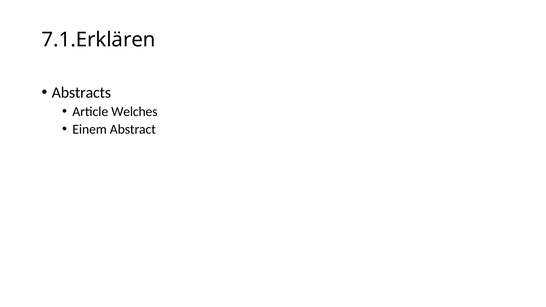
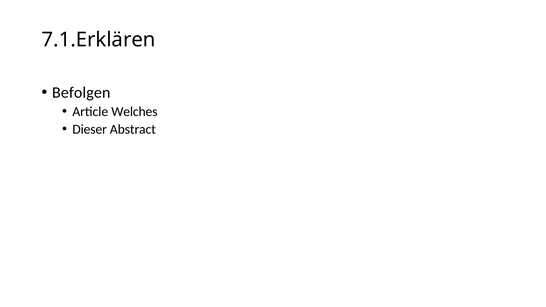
Abstracts: Abstracts -> Befolgen (81, 93)
Einem: Einem -> Dieser (90, 129)
